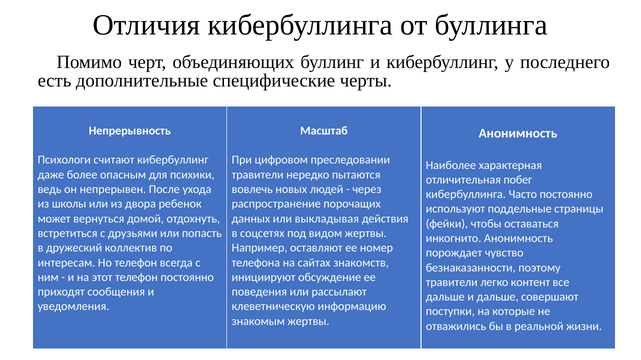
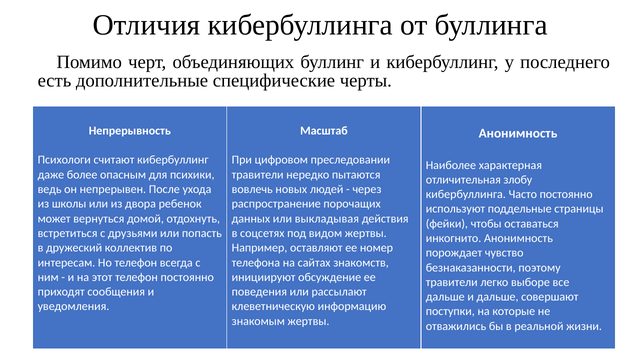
побег: побег -> злобу (518, 180)
контент: контент -> выборе (530, 283)
